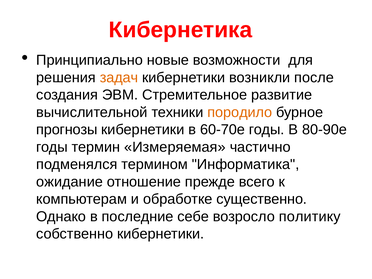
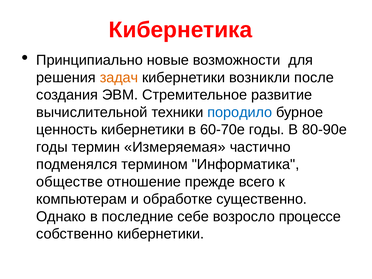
породило colour: orange -> blue (240, 112)
прогнозы: прогнозы -> ценность (67, 130)
ожидание: ожидание -> обществе (70, 182)
политику: политику -> процессе (310, 217)
